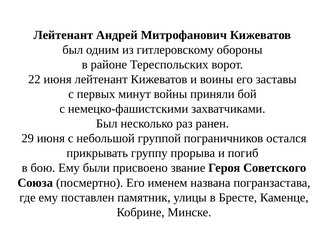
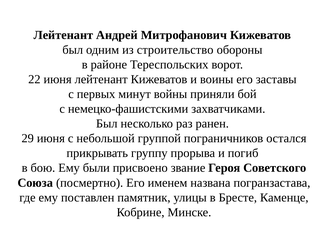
гитлеровскому: гитлеровскому -> строительство (175, 50)
